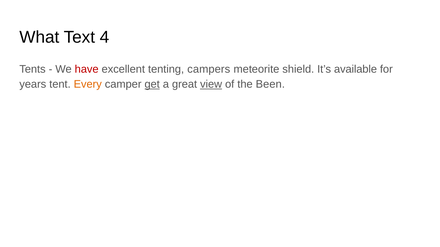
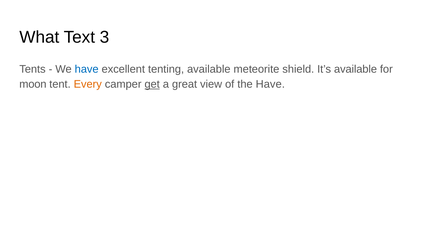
4: 4 -> 3 (104, 37)
have colour: red -> blue (87, 69)
tenting campers: campers -> available (209, 69)
years: years -> moon (33, 84)
view underline: present -> none (211, 84)
the Been: Been -> Have (270, 84)
